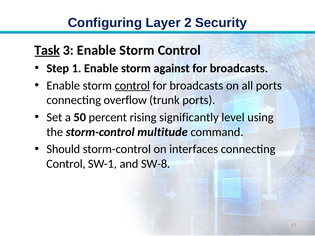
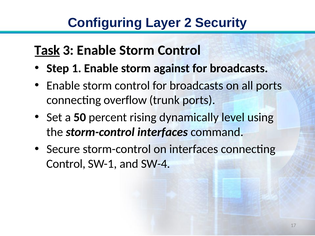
control underline: present -> none (132, 86)
significantly: significantly -> dynamically (189, 117)
storm-control multitude: multitude -> interfaces (163, 132)
Should: Should -> Secure (63, 149)
SW-8: SW-8 -> SW-4 (156, 164)
